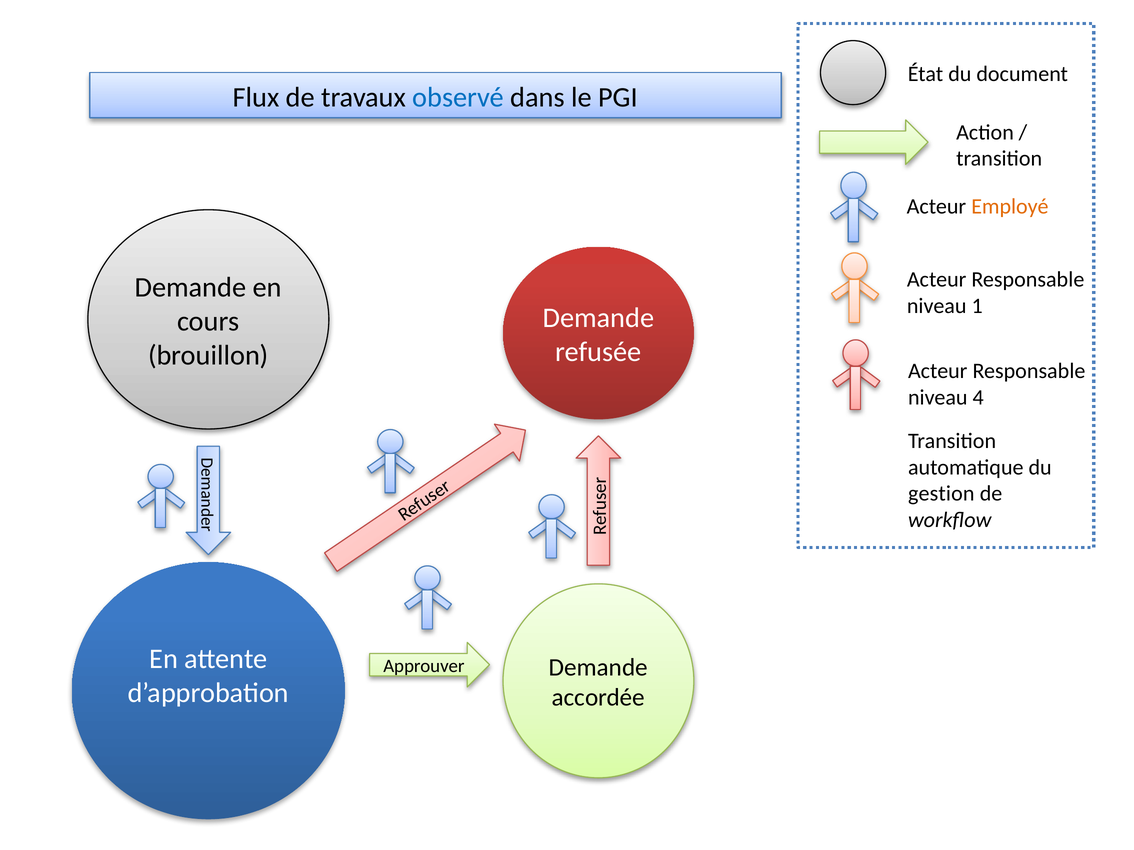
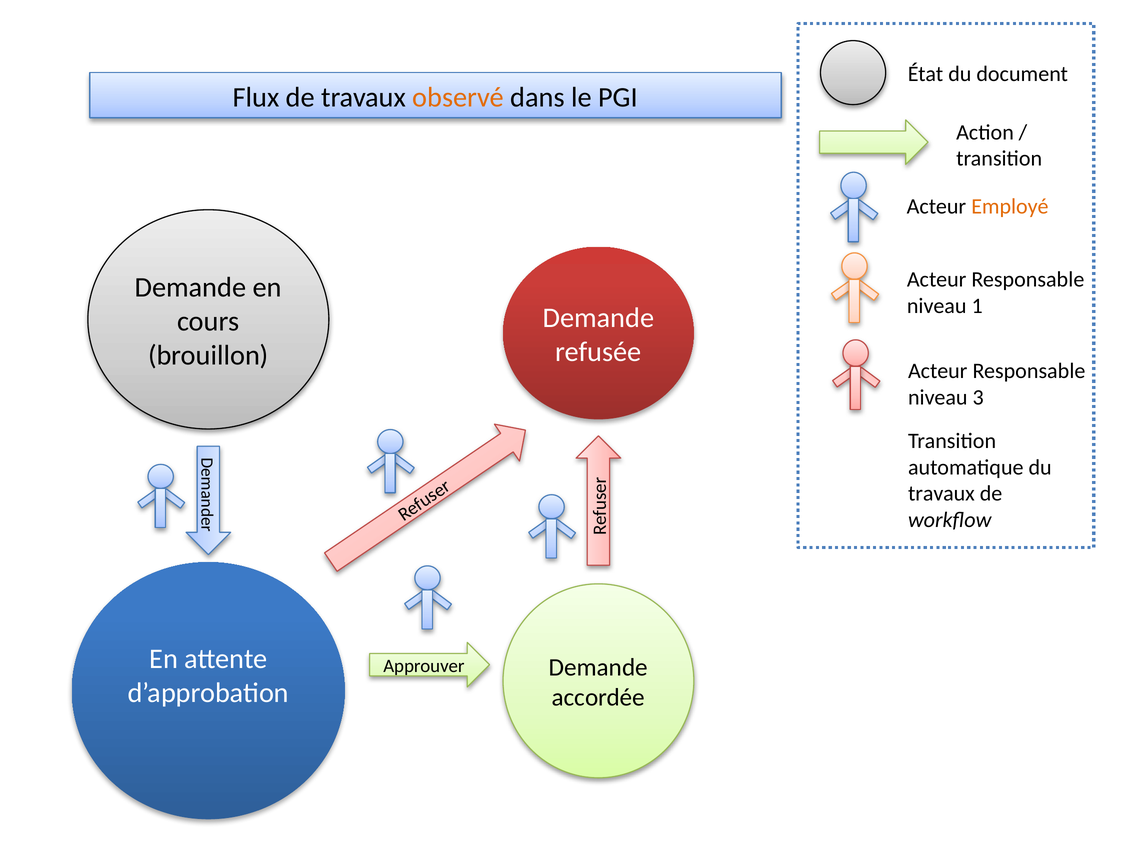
observé colour: blue -> orange (458, 97)
4: 4 -> 3 (978, 398)
gestion: gestion -> travaux (941, 494)
